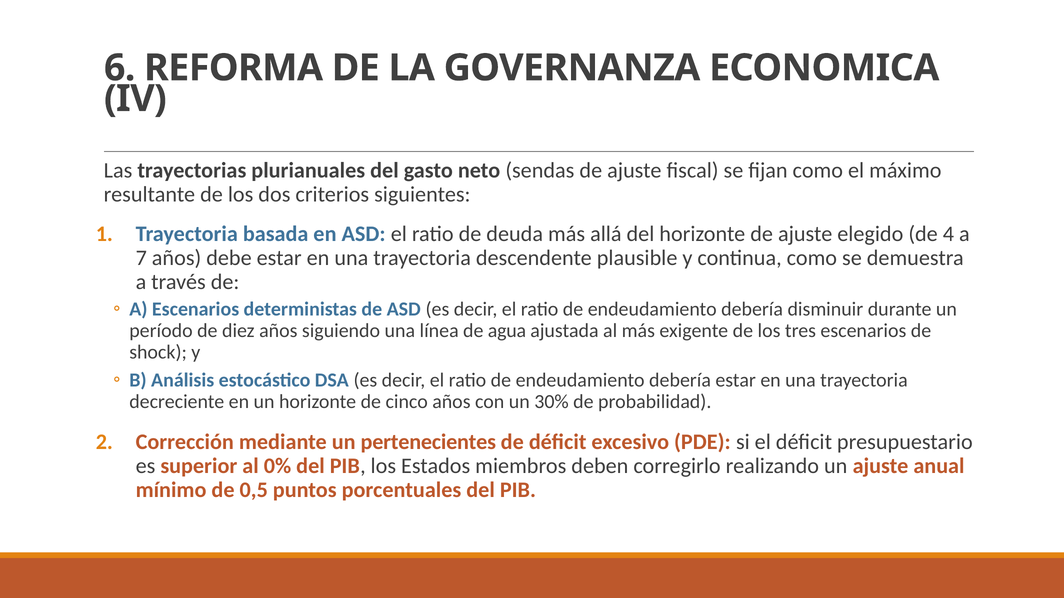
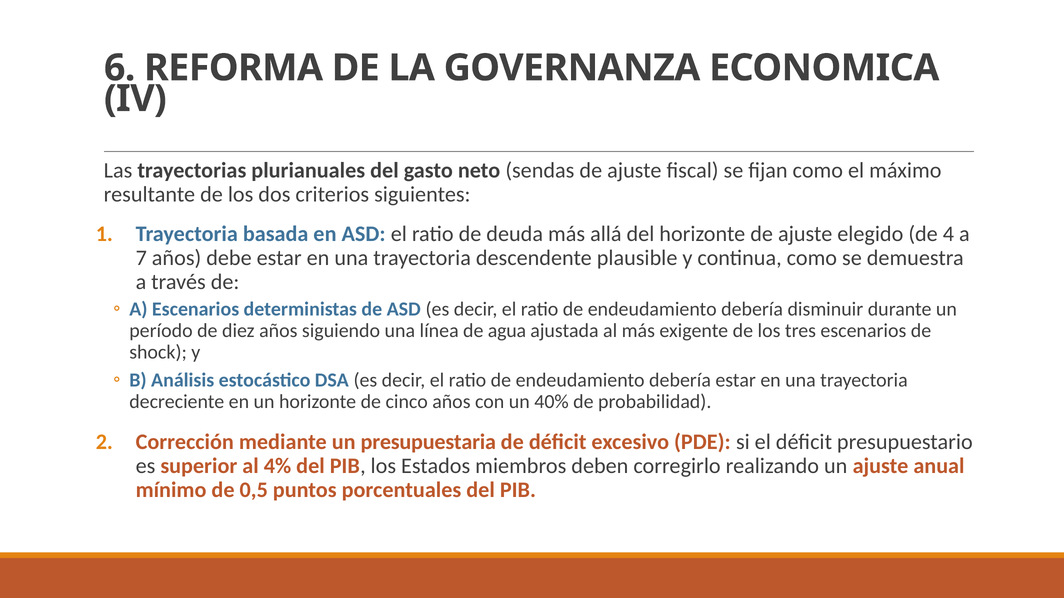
30%: 30% -> 40% (551, 402)
pertenecientes: pertenecientes -> presupuestaria (428, 443)
0%: 0% -> 4% (277, 467)
